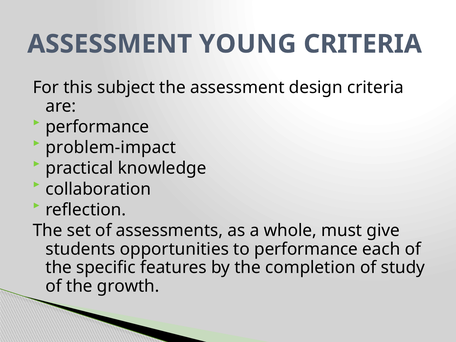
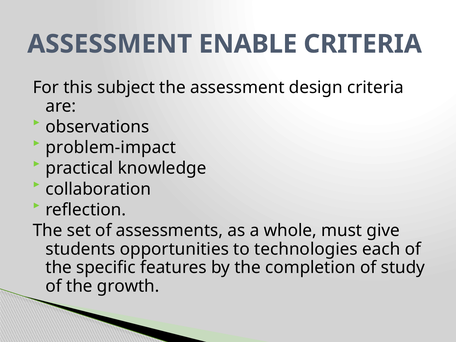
YOUNG: YOUNG -> ENABLE (248, 44)
performance: performance -> observations (97, 127)
to performance: performance -> technologies (306, 249)
